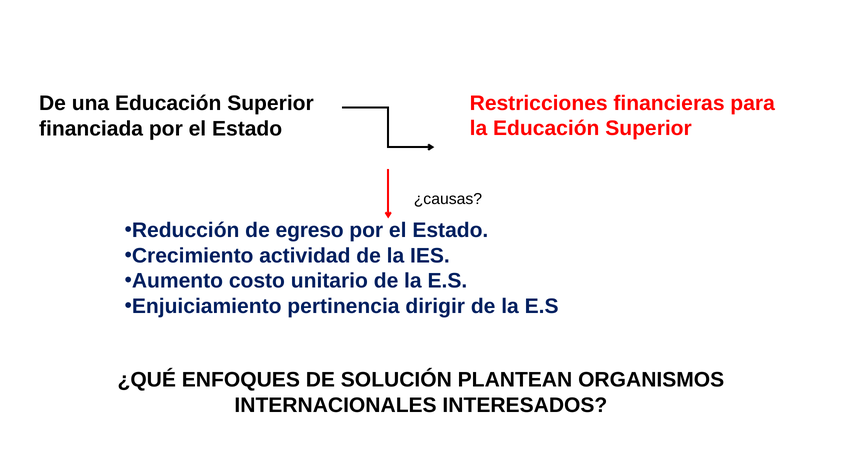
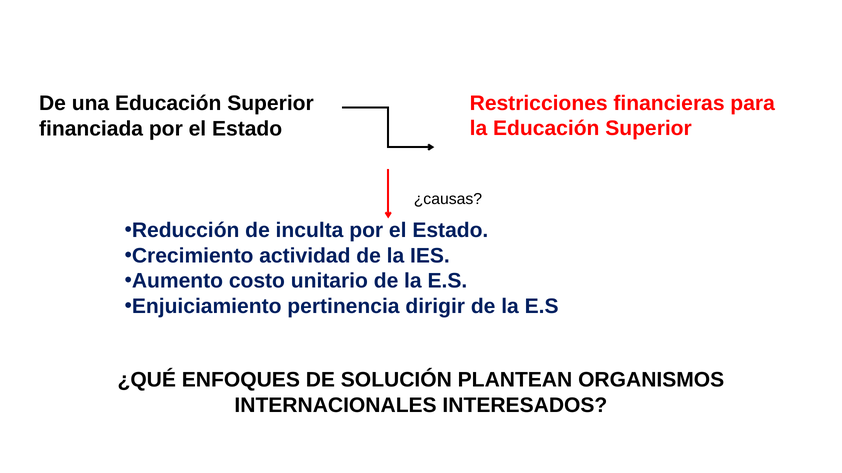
egreso: egreso -> inculta (310, 231)
